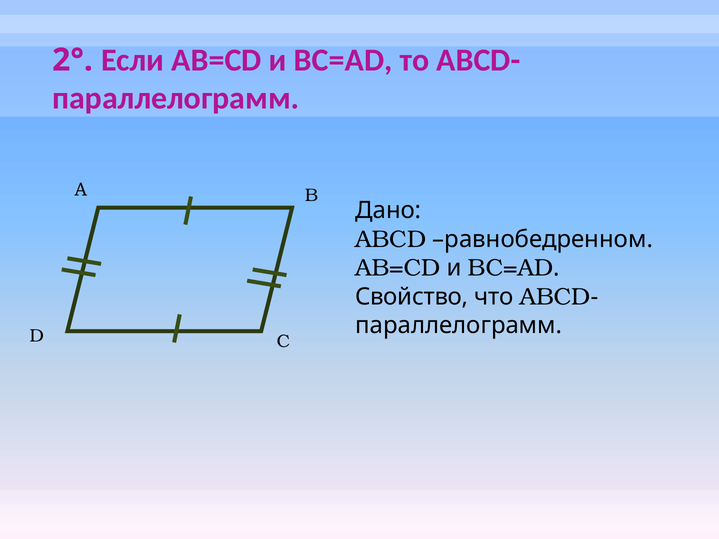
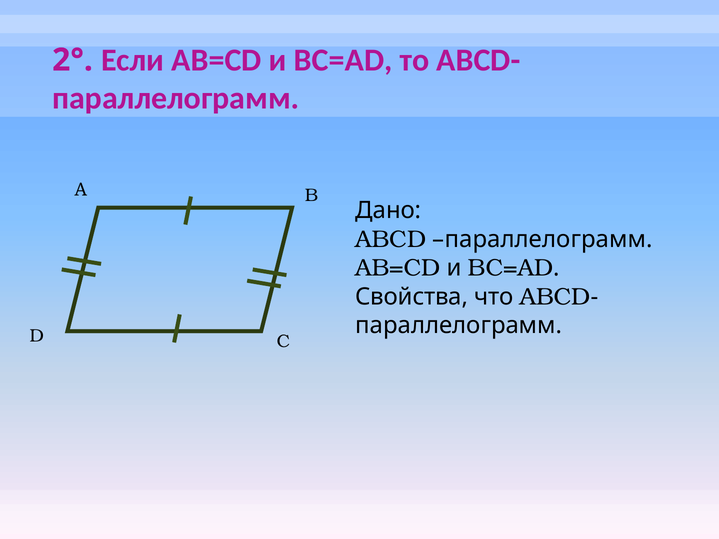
ABCD равнобедренном: равнобедренном -> параллелограмм (543, 239)
Свойство: Свойство -> Свойства (412, 297)
